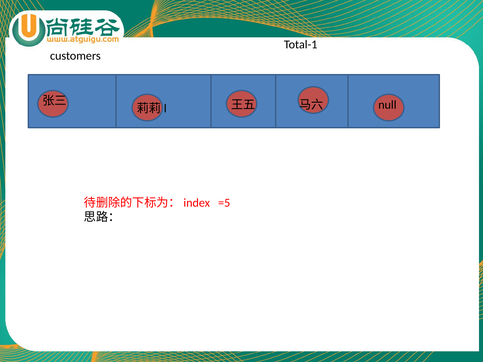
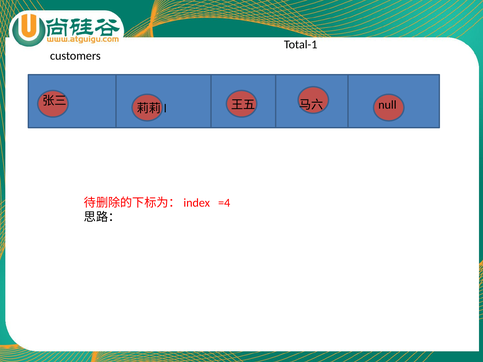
=5: =5 -> =4 (224, 203)
